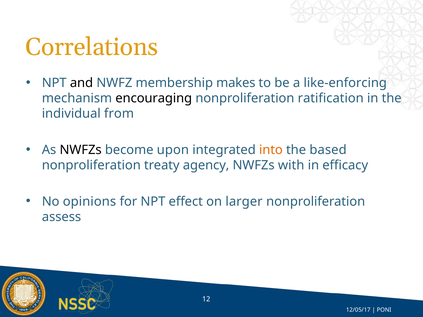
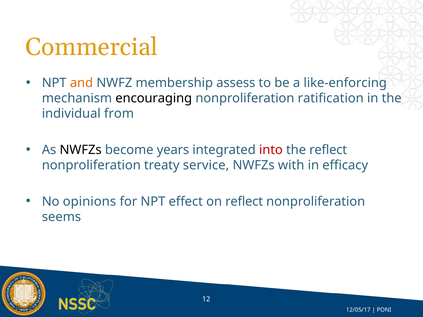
Correlations: Correlations -> Commercial (92, 47)
and colour: black -> orange (82, 83)
makes: makes -> assess (236, 83)
upon: upon -> years (173, 150)
into colour: orange -> red (271, 150)
the based: based -> reflect (328, 150)
agency: agency -> service (206, 165)
on larger: larger -> reflect (244, 202)
assess: assess -> seems (61, 217)
